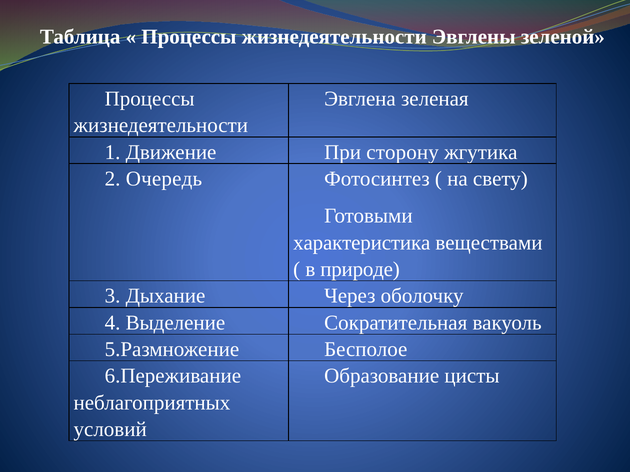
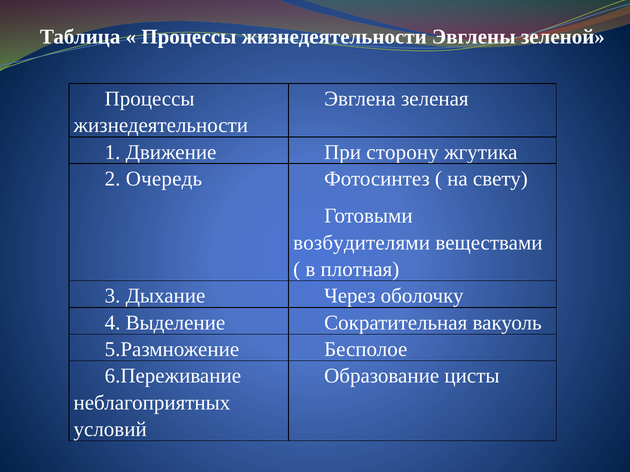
характеристика: характеристика -> возбудителями (362, 243)
природе: природе -> плотная (360, 270)
